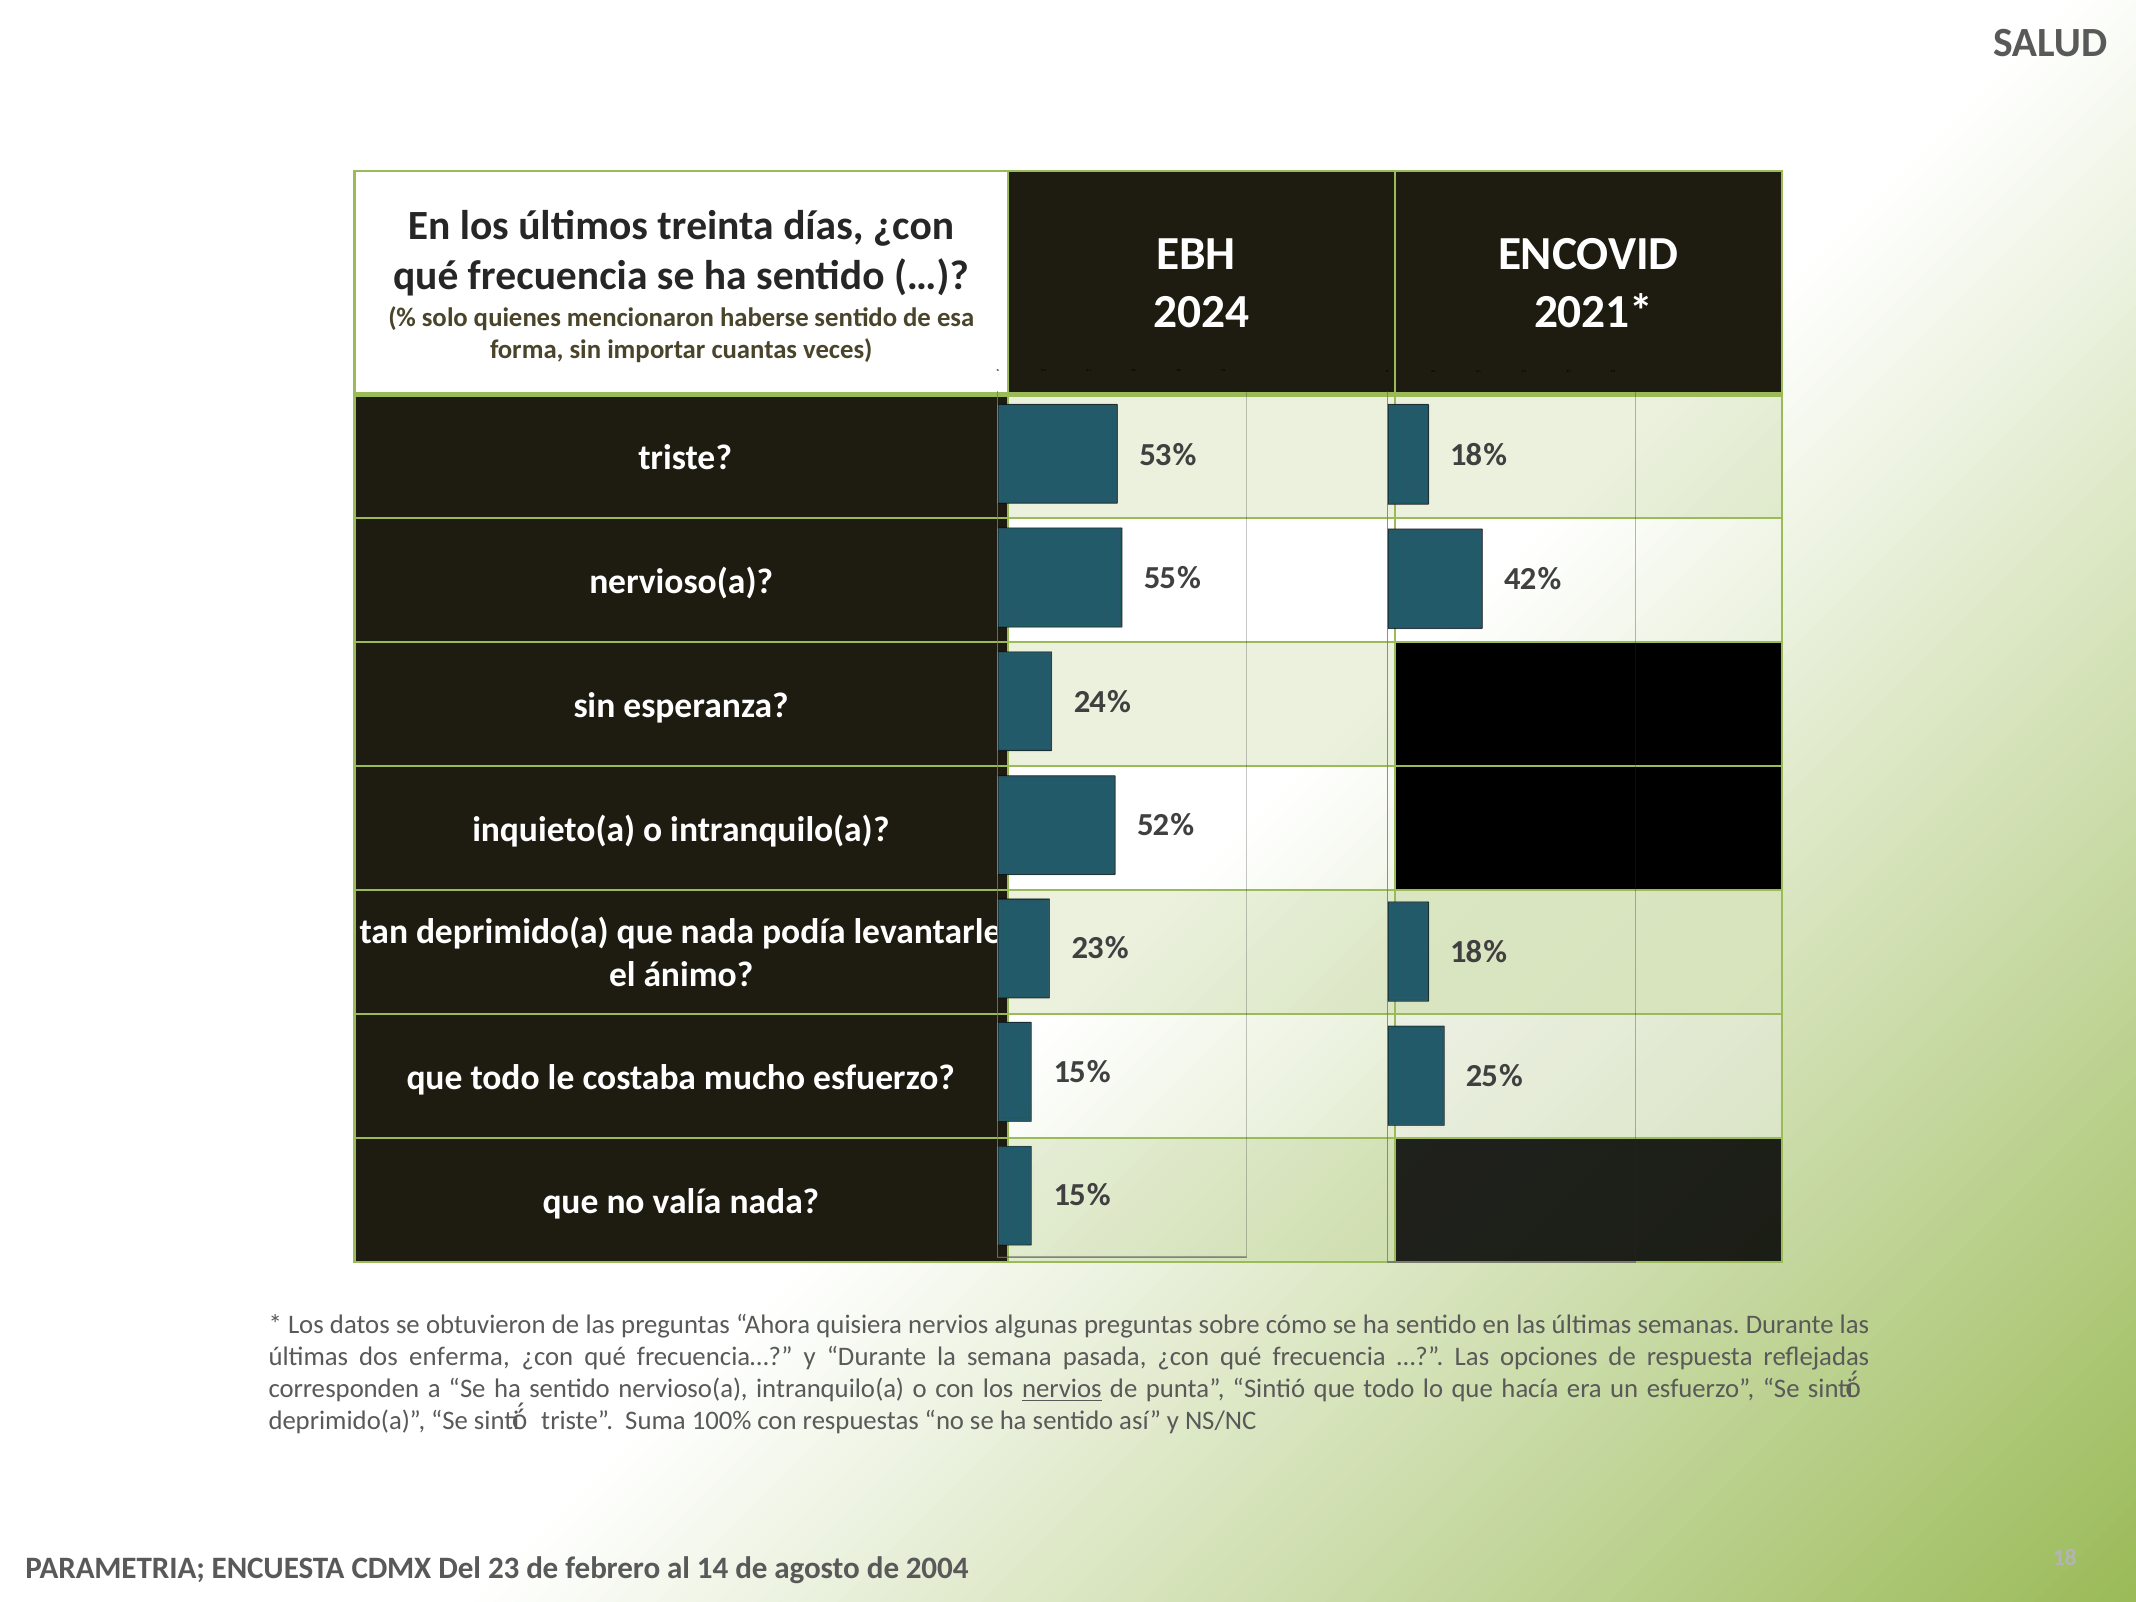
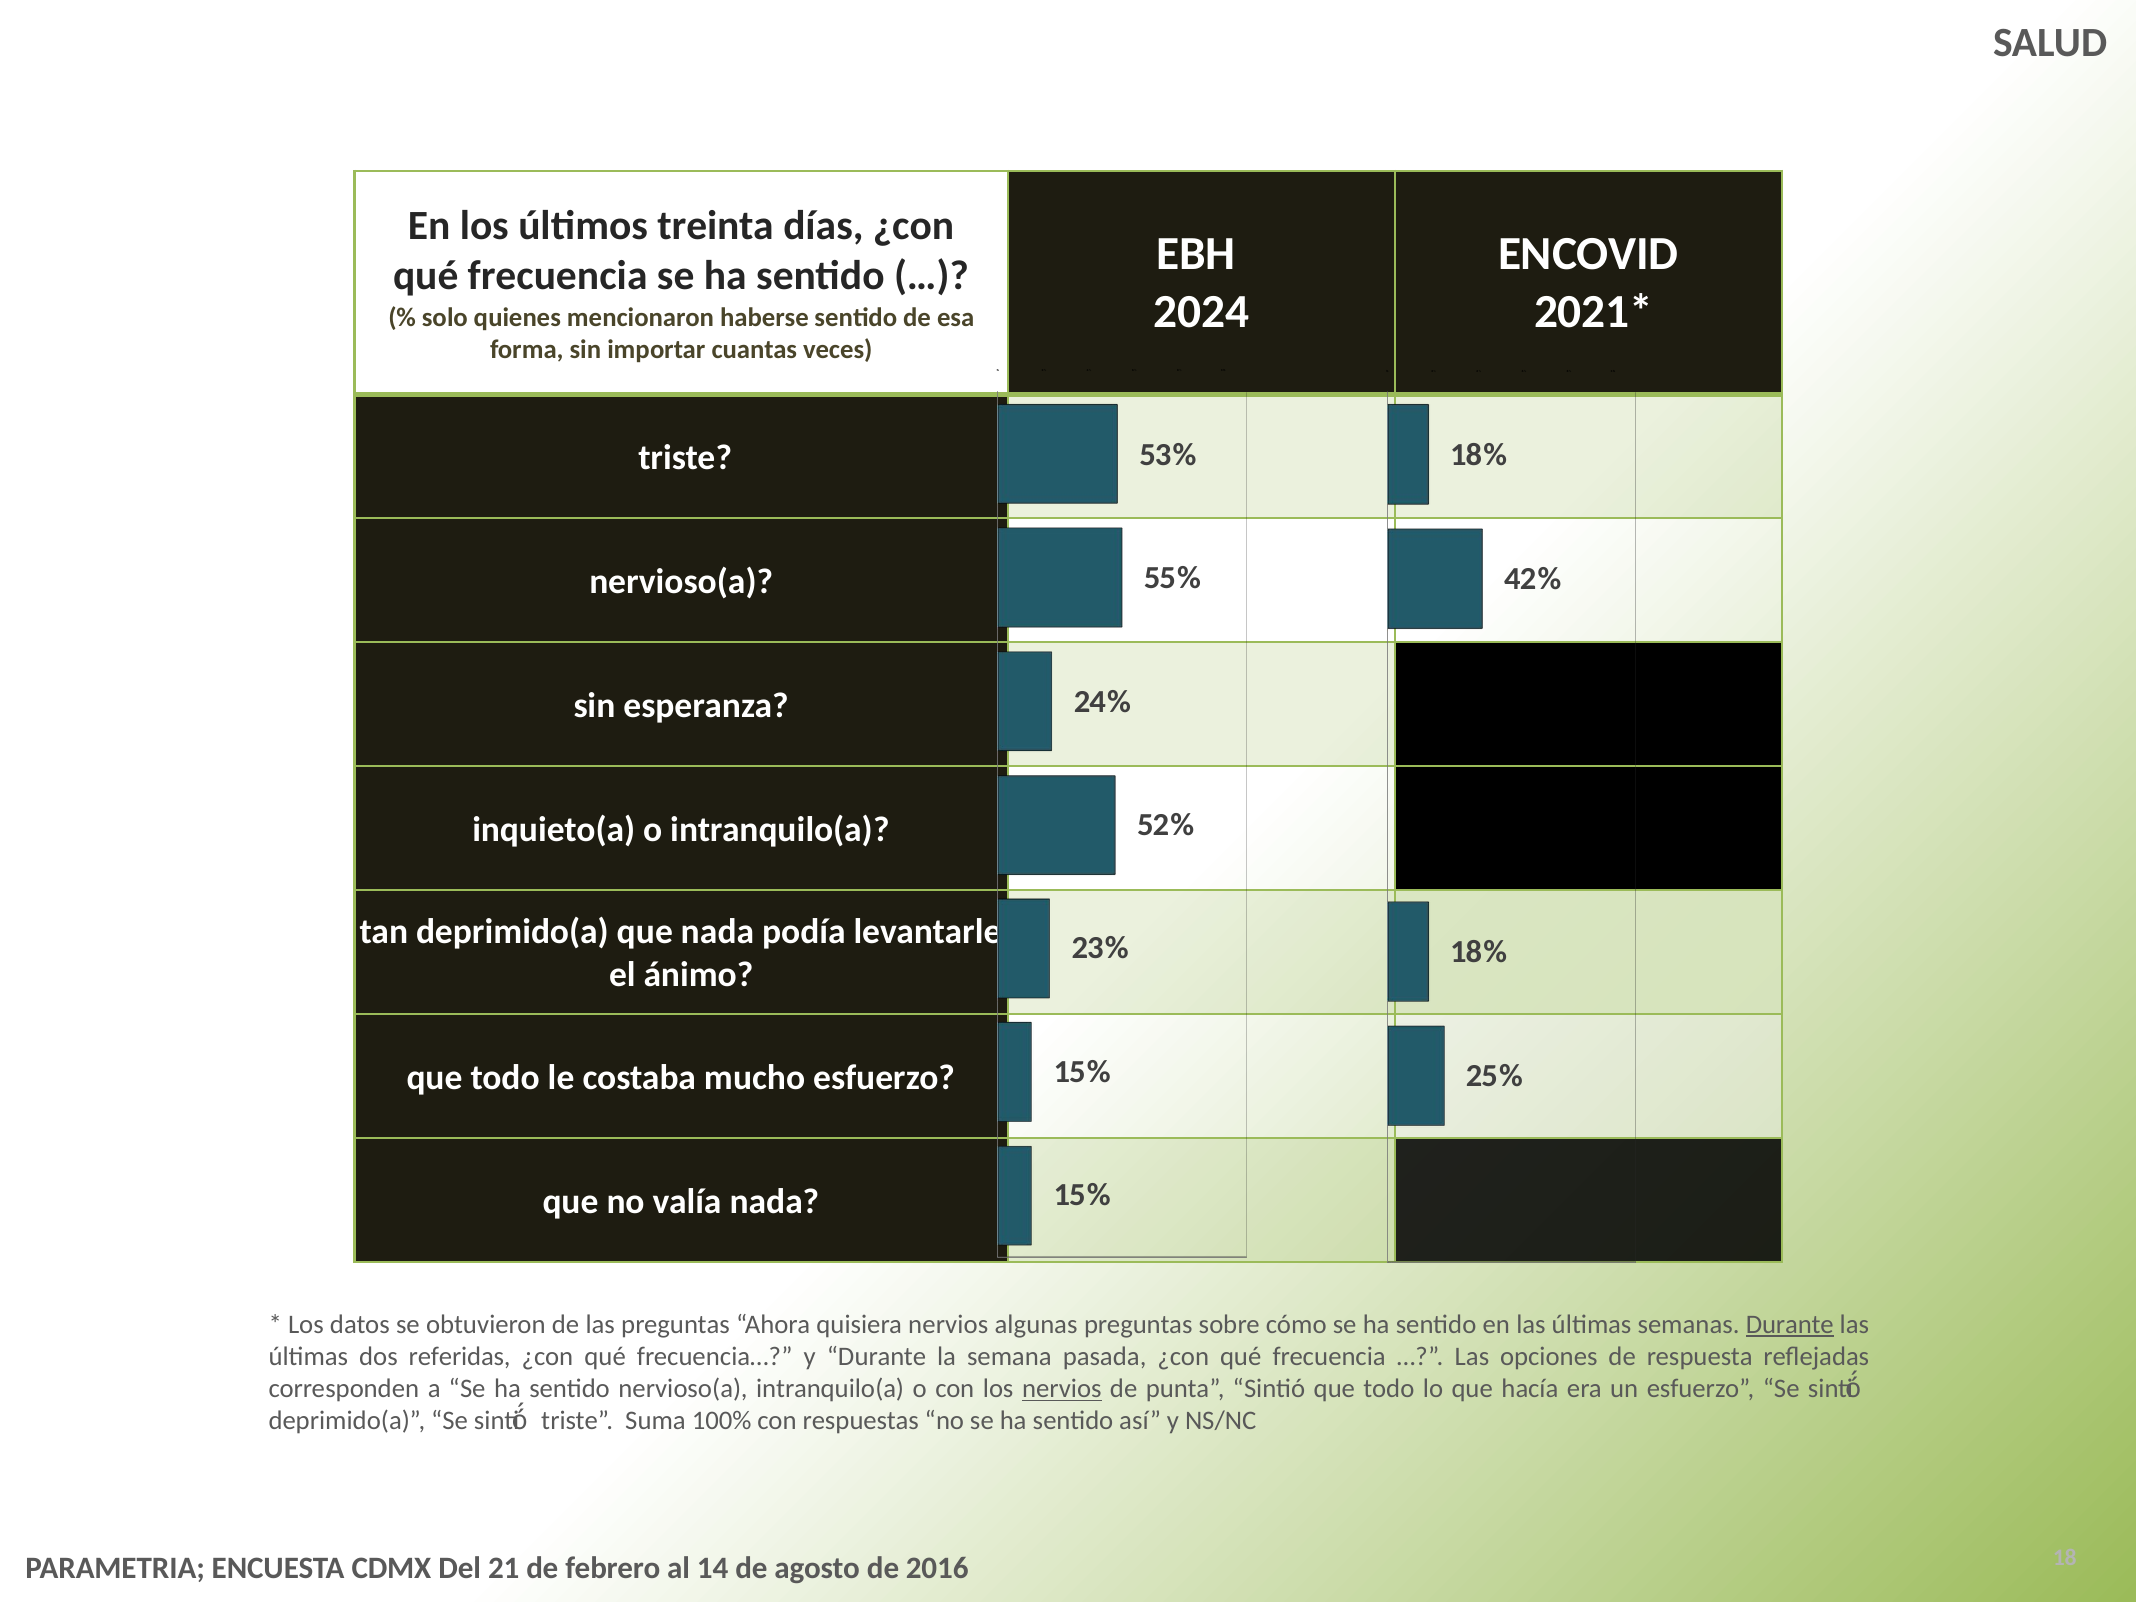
Durante underline: none -> present (1790, 1325)
enferma: enferma -> referidas (460, 1357)
23: 23 -> 21 (504, 1568)
2004: 2004 -> 2016 (937, 1568)
